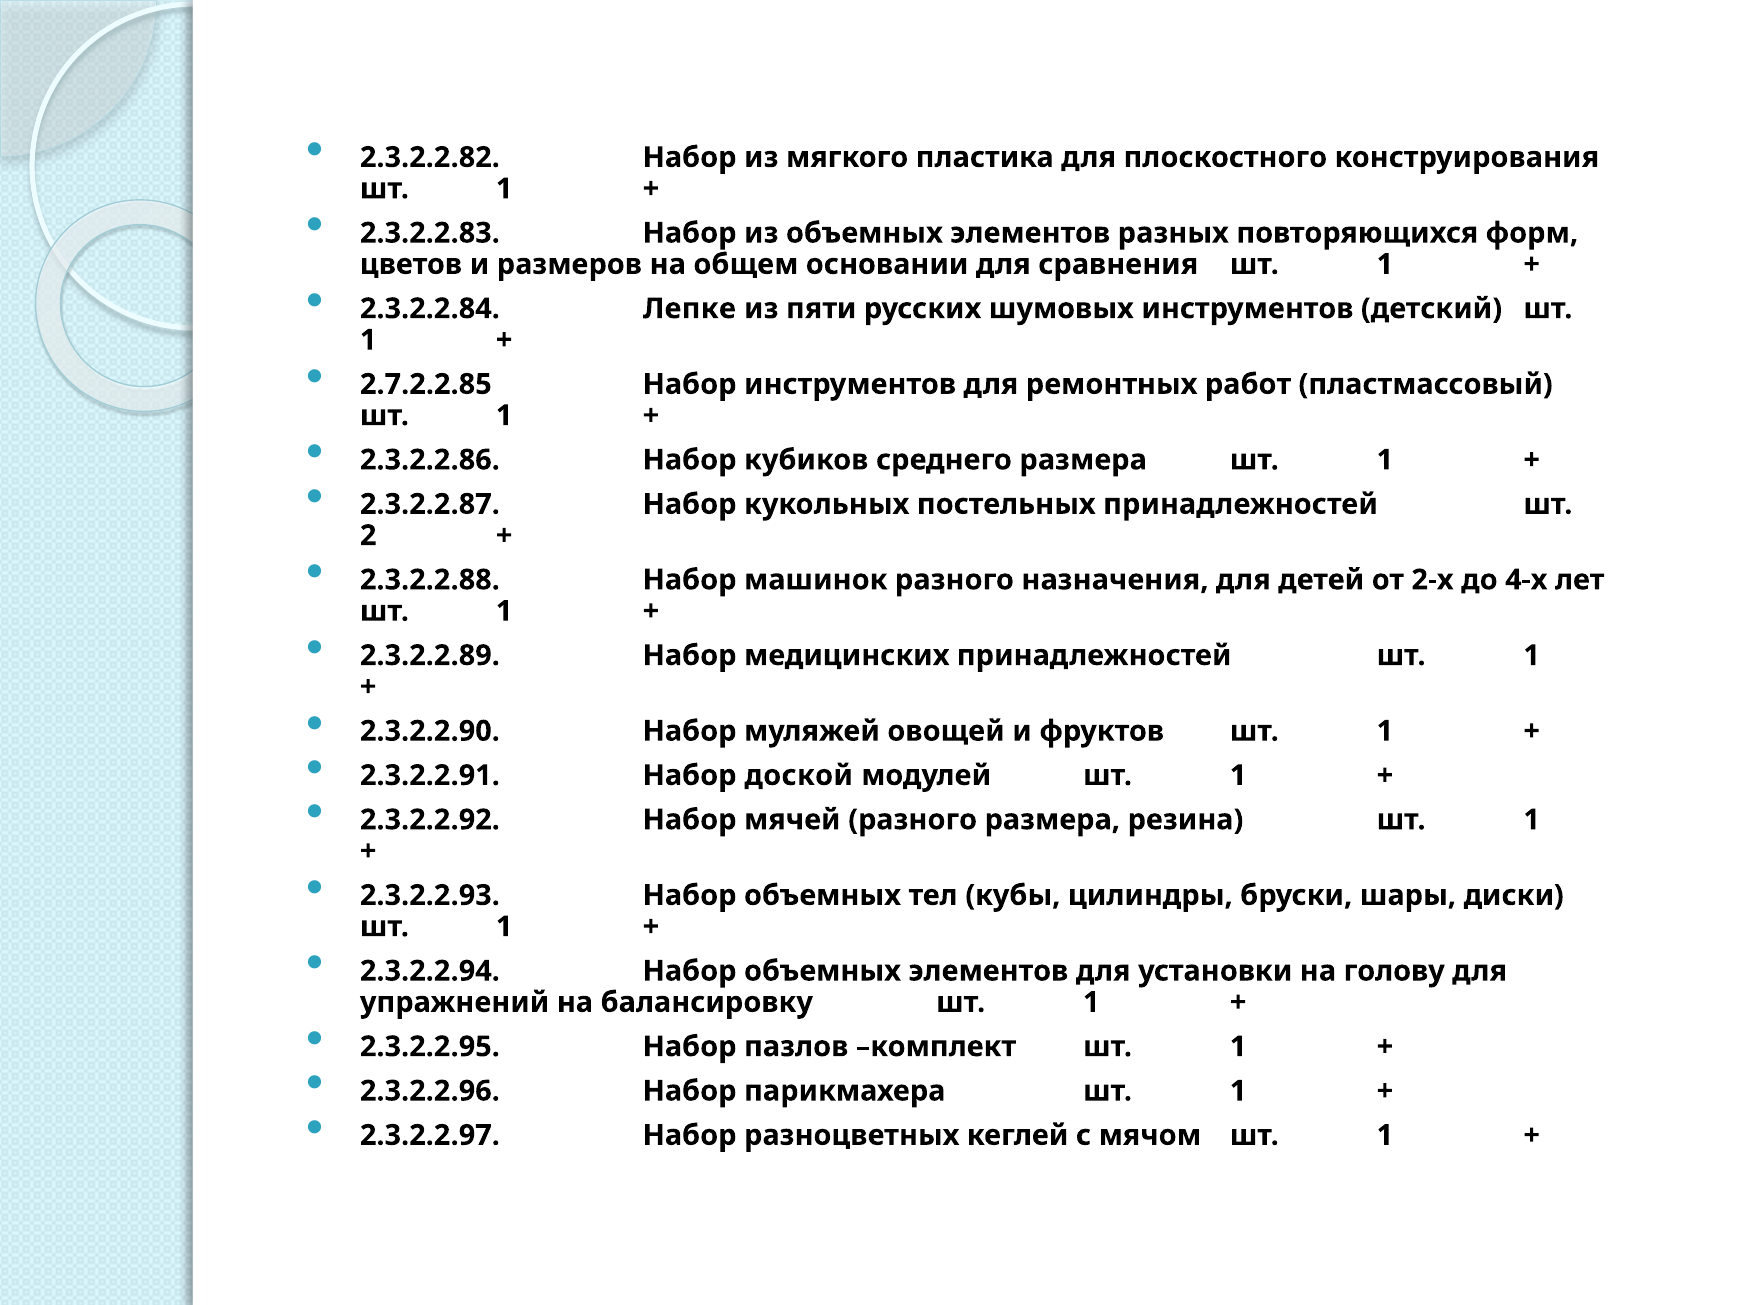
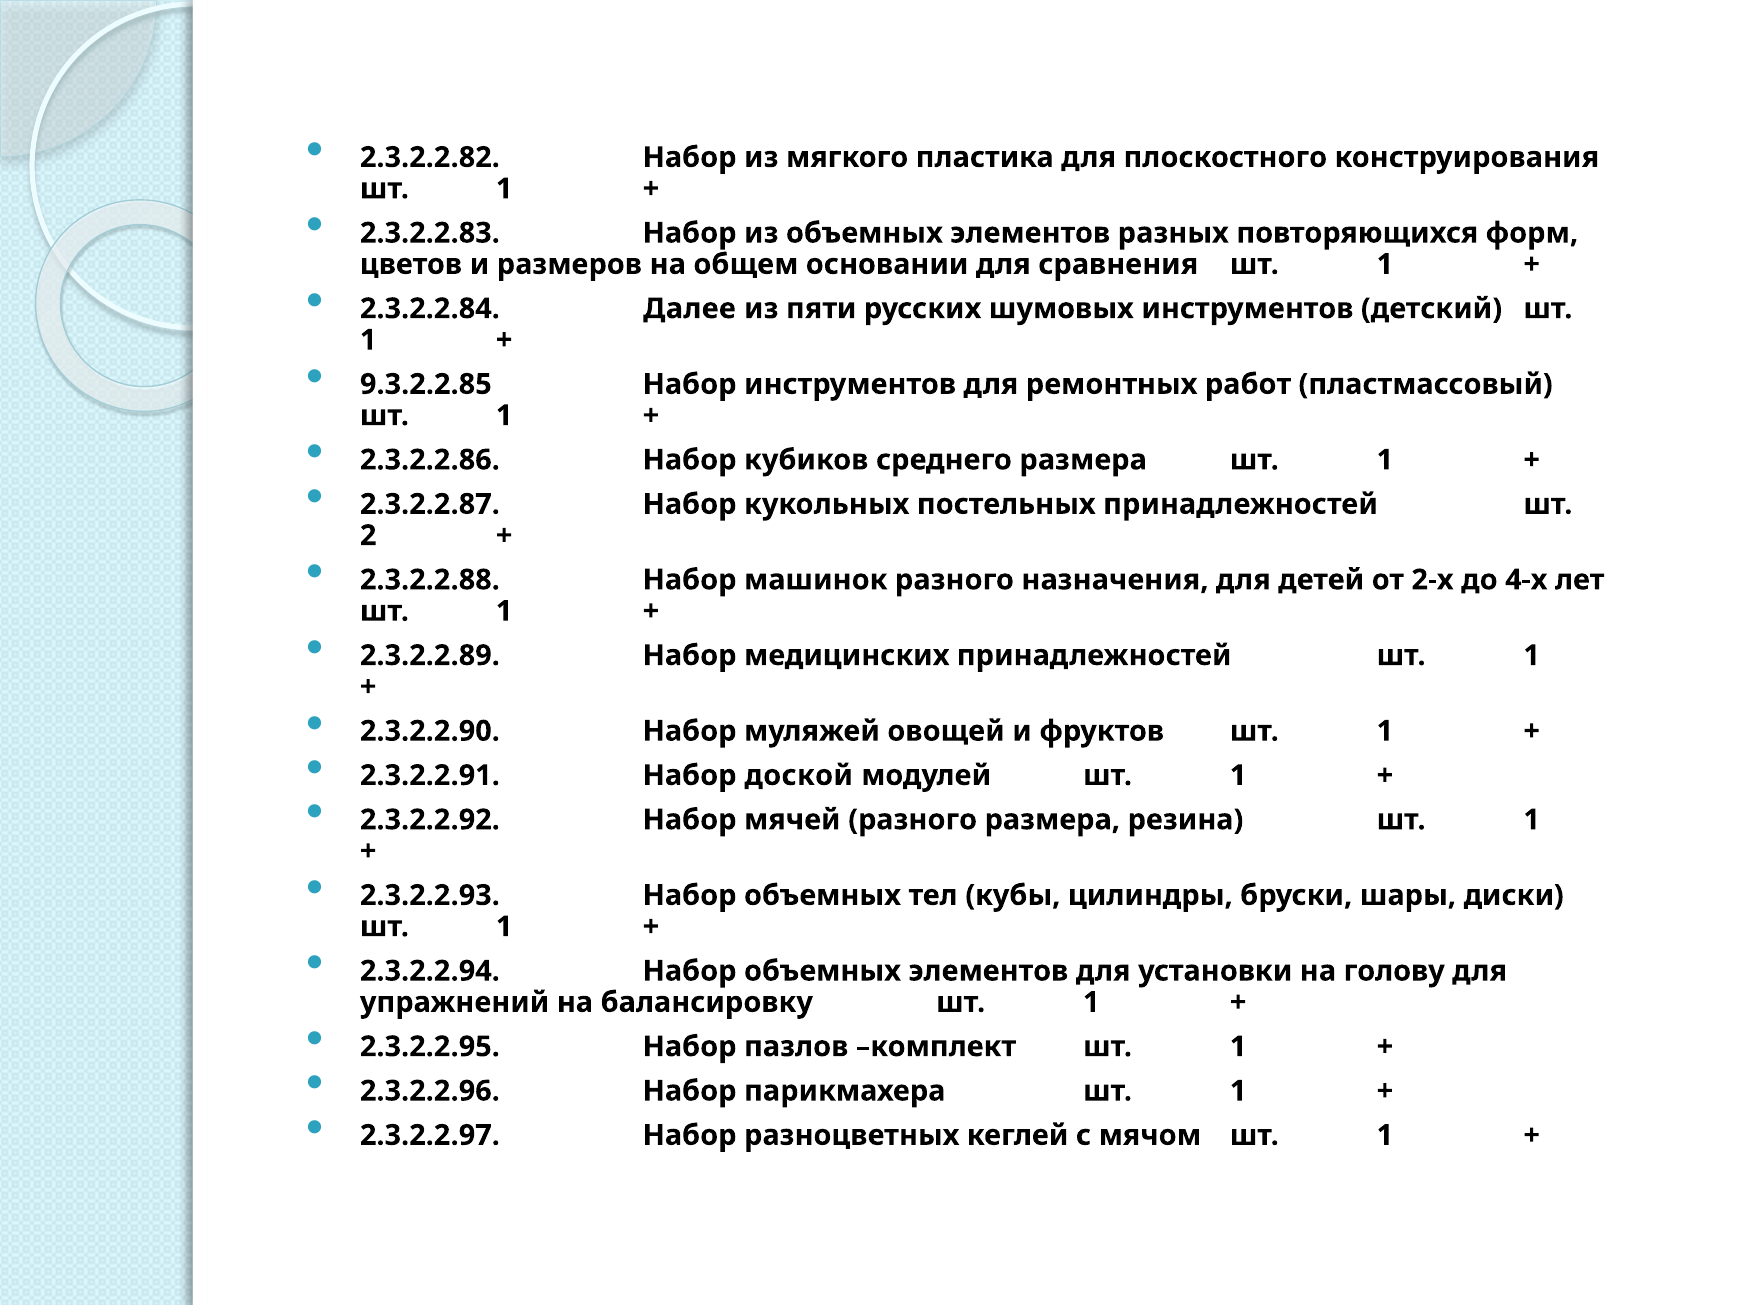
Лепке: Лепке -> Далее (689, 309)
2.7.2.2.85: 2.7.2.2.85 -> 9.3.2.2.85 (426, 384)
